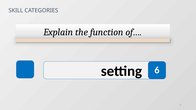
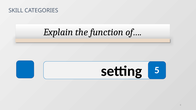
6: 6 -> 5 (157, 70)
